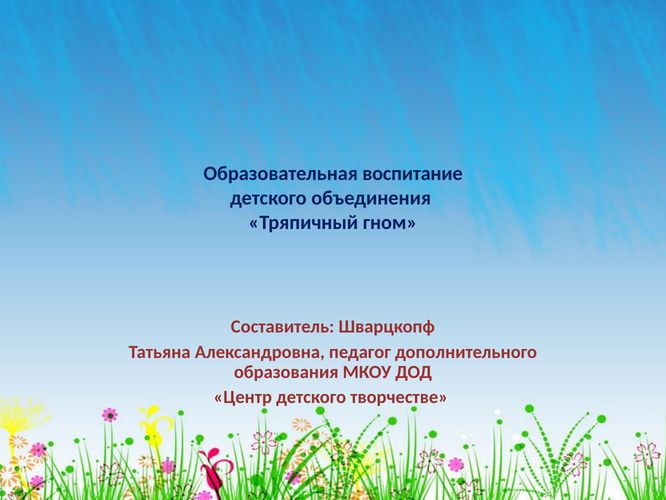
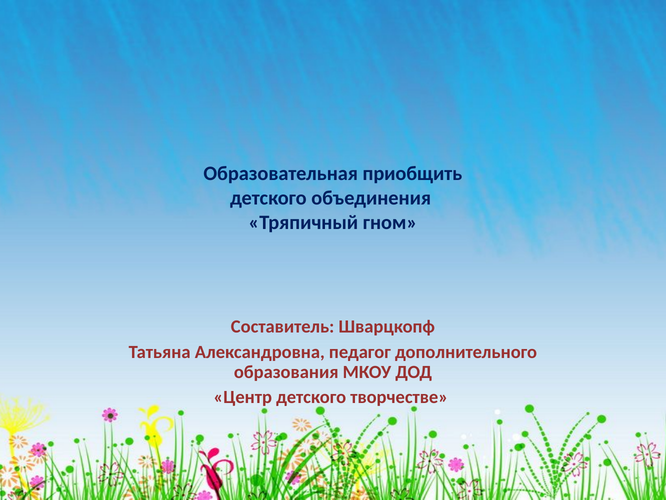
воспитание: воспитание -> приобщить (412, 173)
